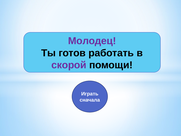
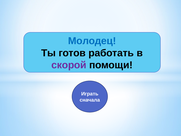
Молодец colour: purple -> blue (92, 41)
